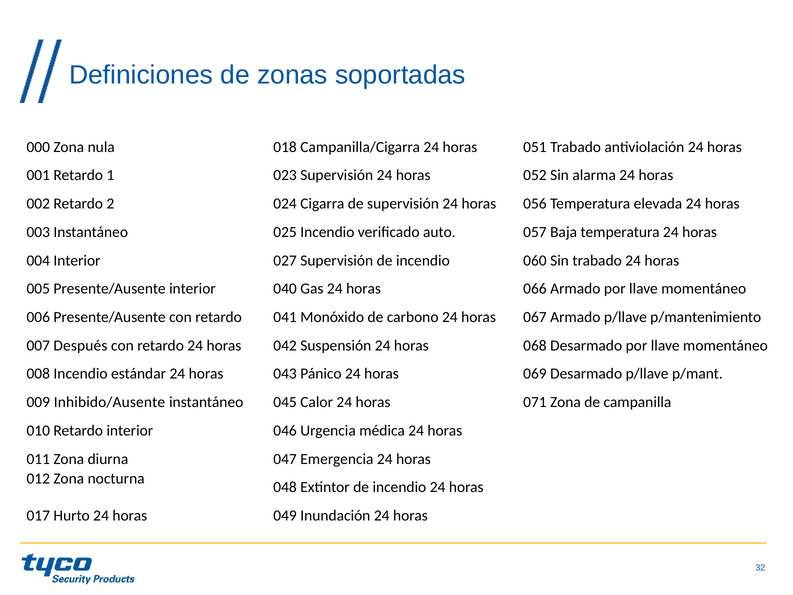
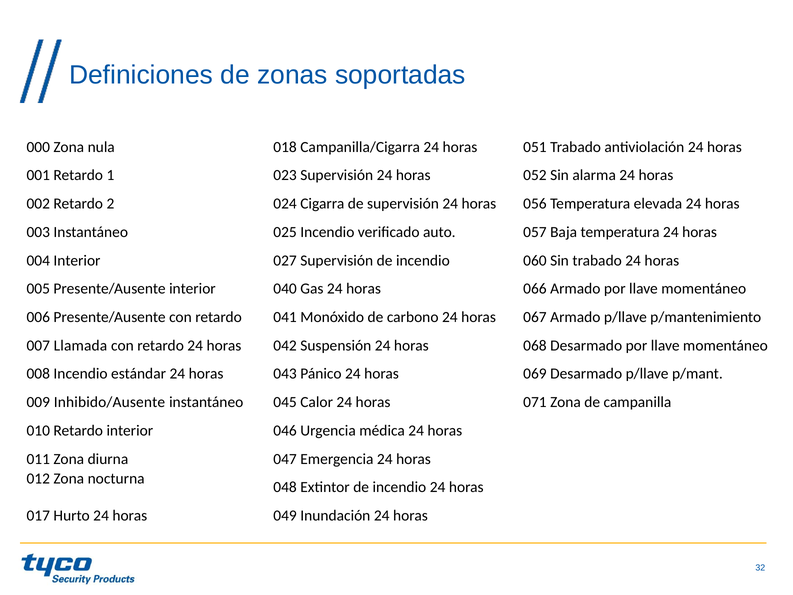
Después: Después -> Llamada (80, 345)
